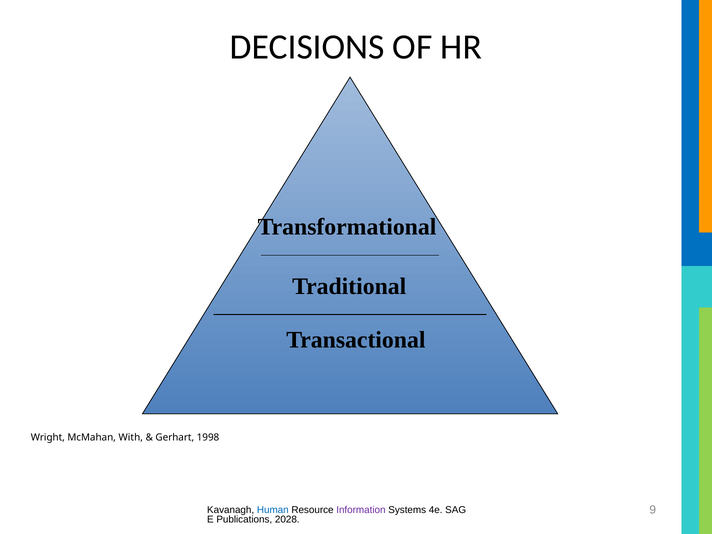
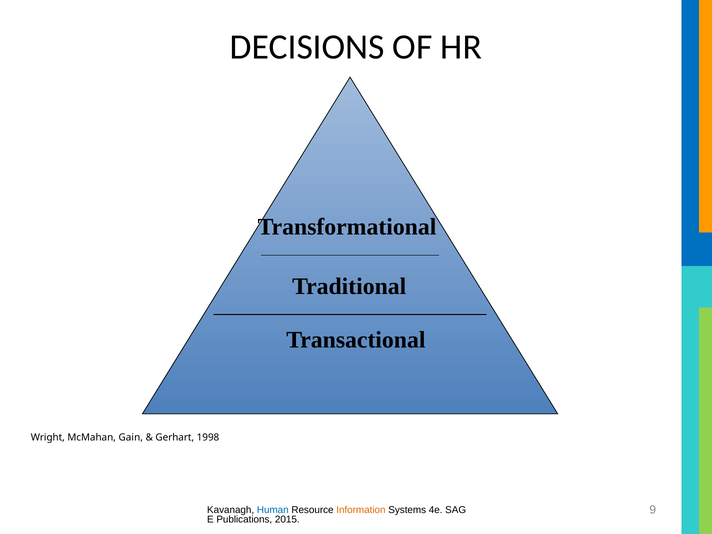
With: With -> Gain (131, 437)
Information colour: purple -> orange (361, 510)
2028: 2028 -> 2015 (287, 520)
